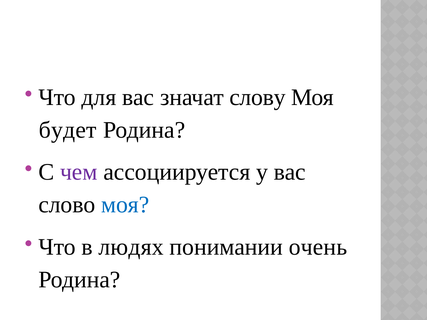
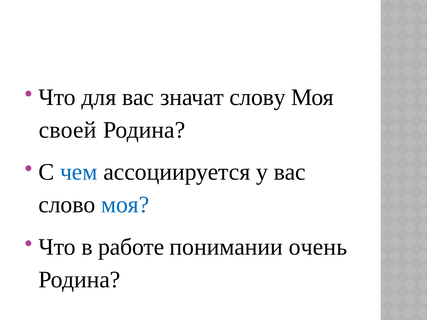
будет: будет -> своей (68, 130)
чем colour: purple -> blue (79, 172)
людях: людях -> работе (131, 247)
